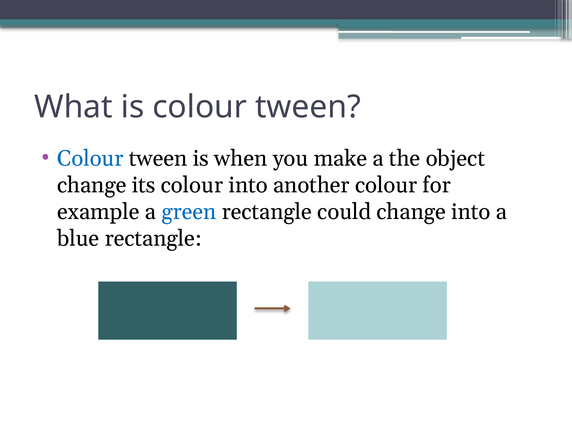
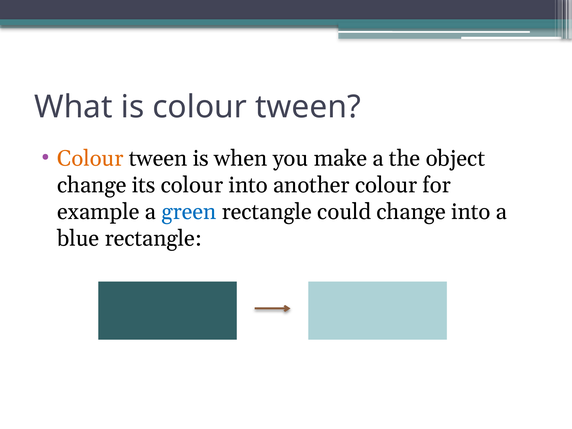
Colour colour: blue -> orange (90, 158)
